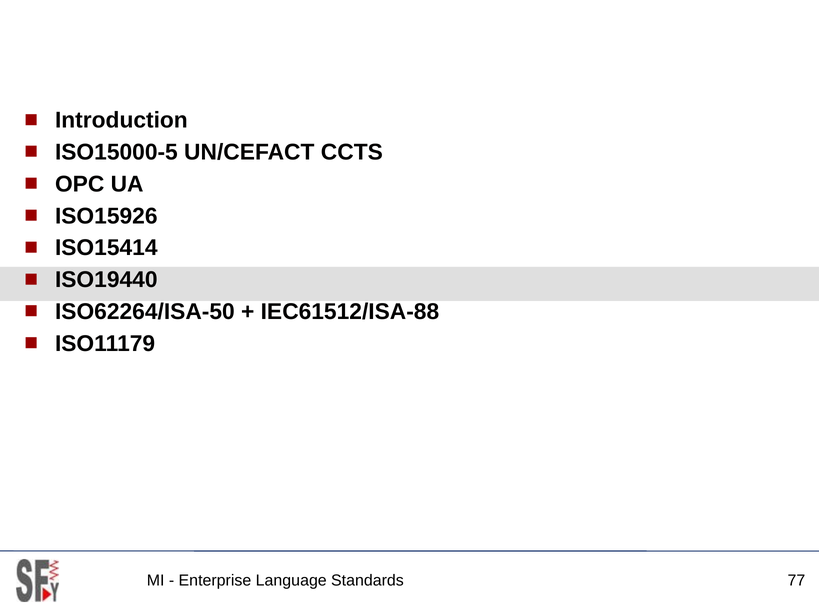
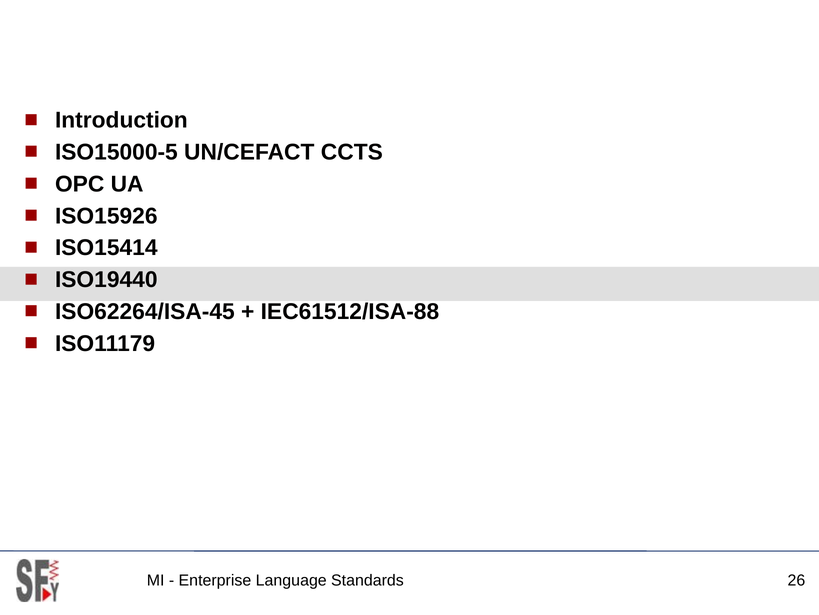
ISO62264/ISA-50: ISO62264/ISA-50 -> ISO62264/ISA-45 (145, 311)
77: 77 -> 26 (796, 580)
